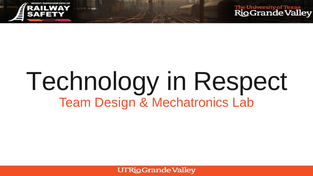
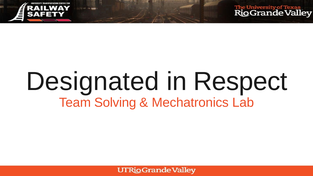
Technology: Technology -> Designated (93, 82)
Design: Design -> Solving (115, 103)
